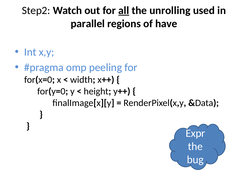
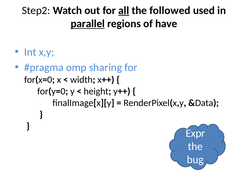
unrolling: unrolling -> followed (170, 10)
parallel underline: none -> present (88, 24)
peeling: peeling -> sharing (106, 67)
